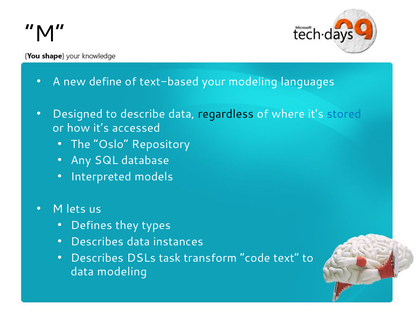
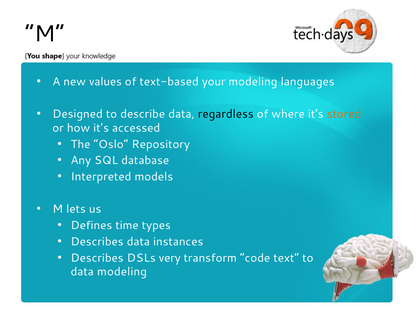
define: define -> values (105, 82)
stored colour: blue -> orange (344, 114)
they: they -> time (127, 225)
task: task -> very (170, 258)
